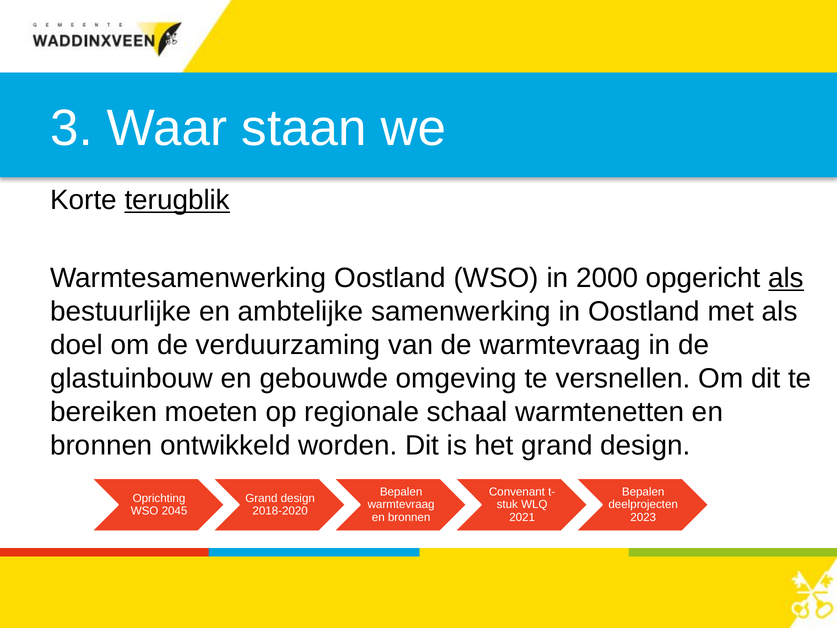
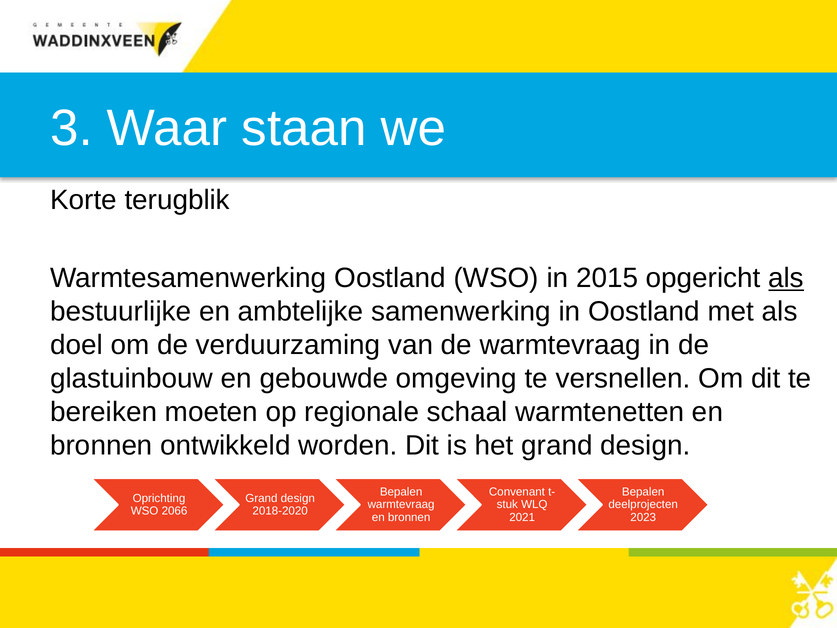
terugblik underline: present -> none (177, 200)
2000: 2000 -> 2015 (607, 278)
2045: 2045 -> 2066 (175, 511)
